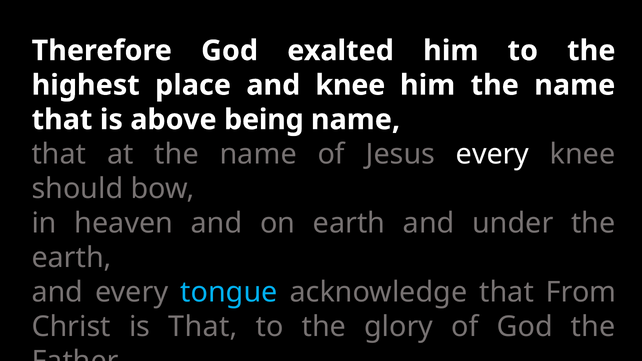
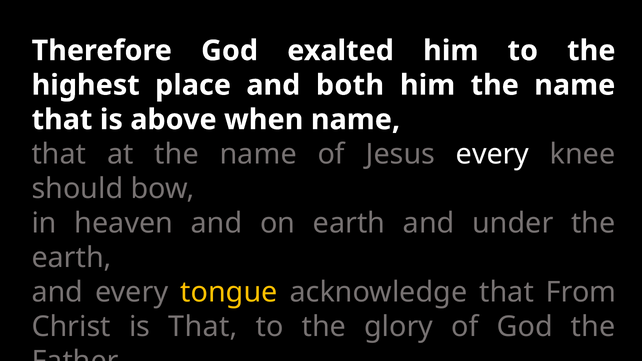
and knee: knee -> both (350, 85)
being: being -> when (264, 120)
tongue colour: light blue -> yellow (229, 292)
